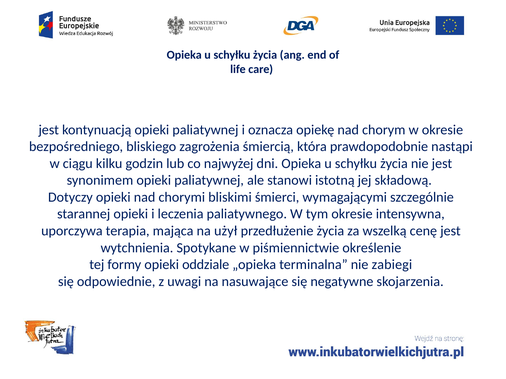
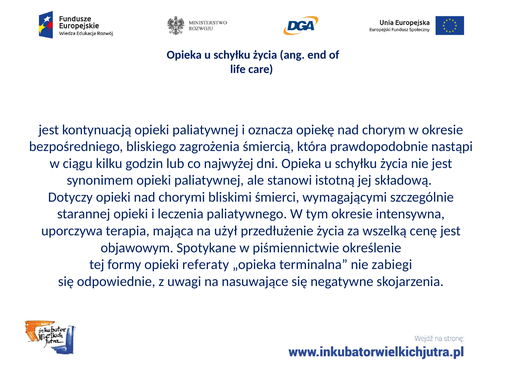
wytchnienia: wytchnienia -> objawowym (137, 248)
oddziale: oddziale -> referaty (206, 265)
